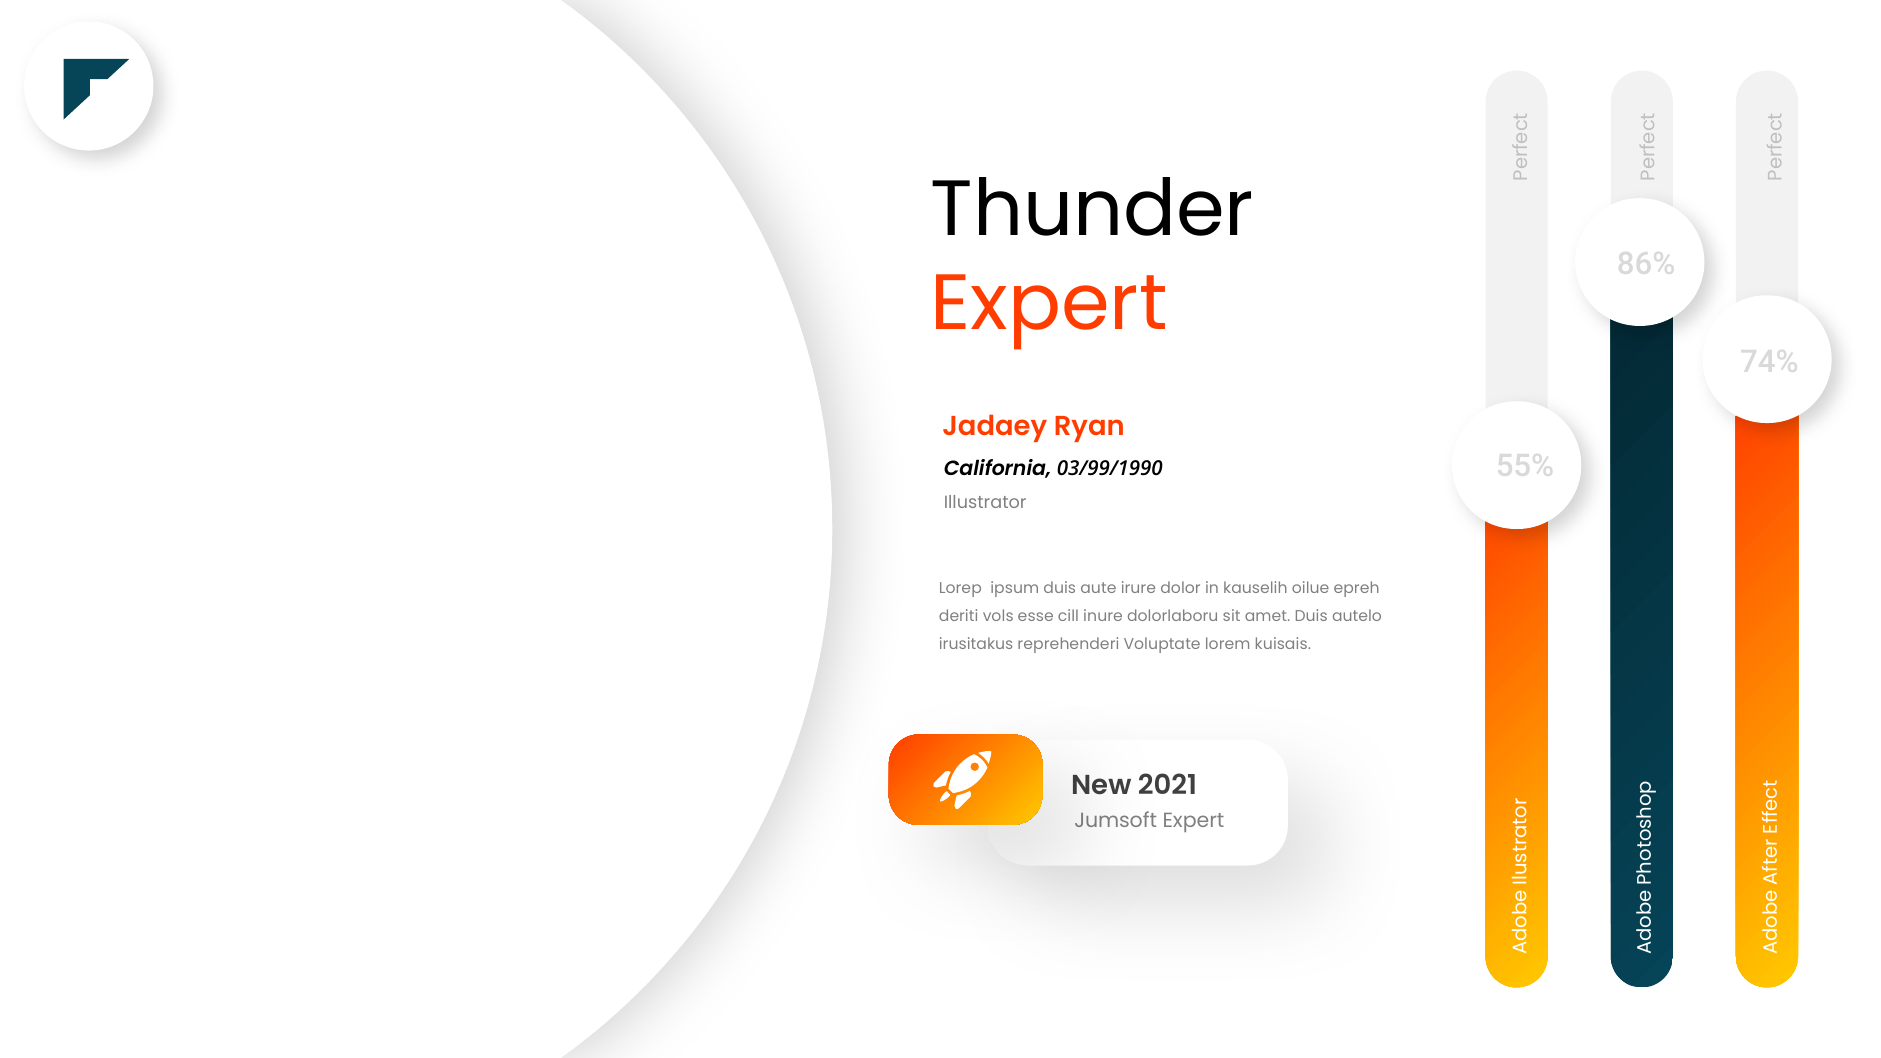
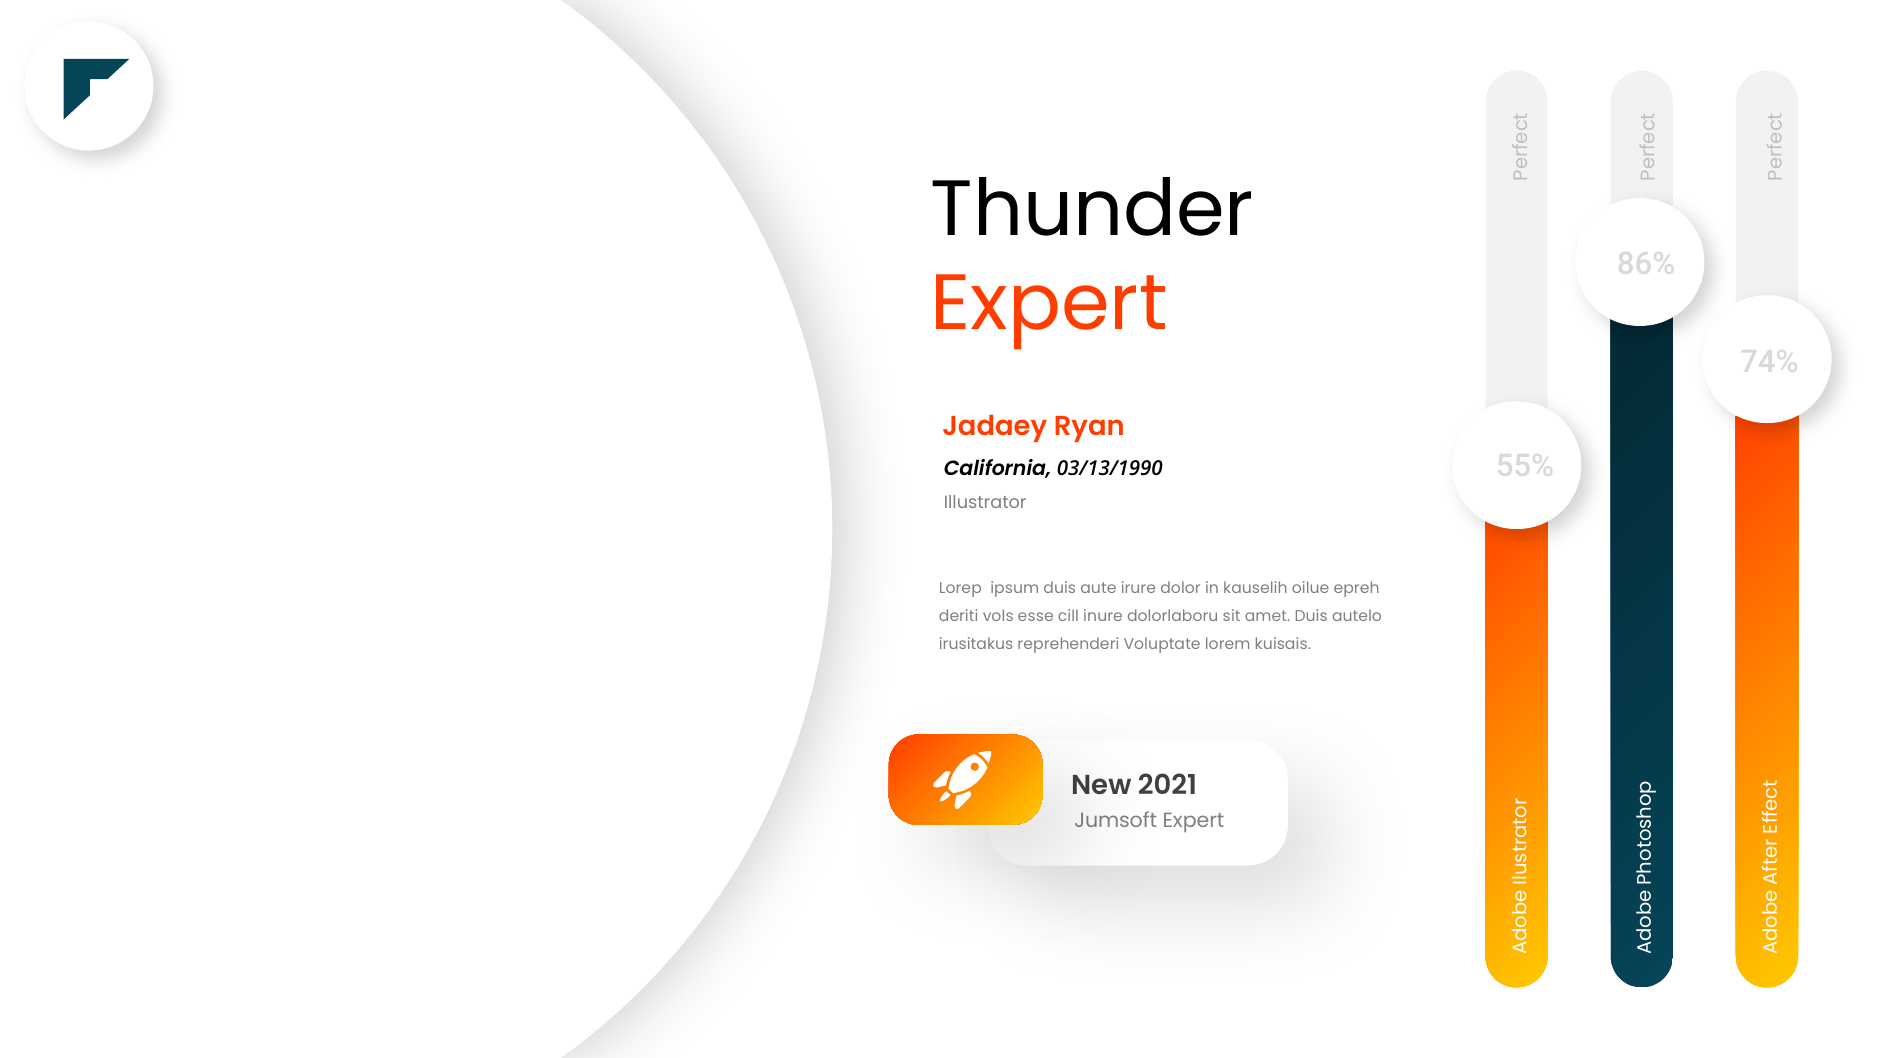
03/99/1990: 03/99/1990 -> 03/13/1990 (1110, 469)
